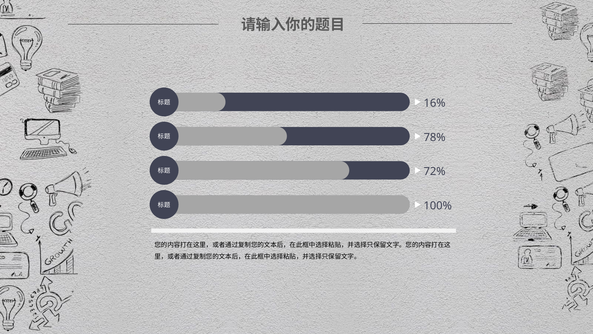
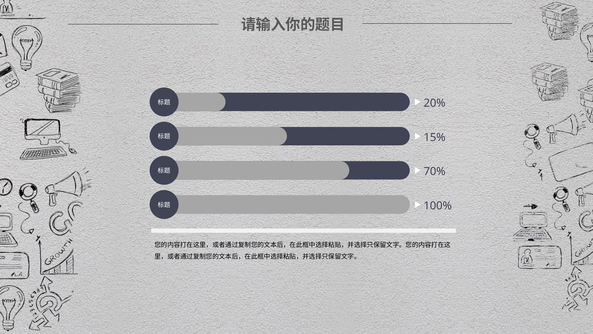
16%: 16% -> 20% (435, 103)
78%: 78% -> 15% (435, 137)
72%: 72% -> 70% (435, 171)
